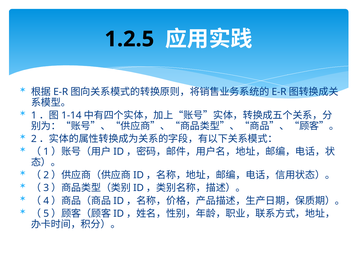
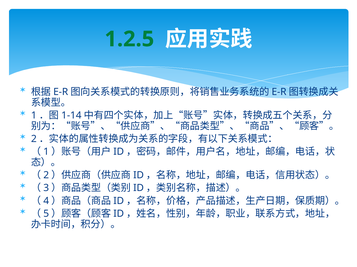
1.2.5 colour: black -> green (129, 39)
